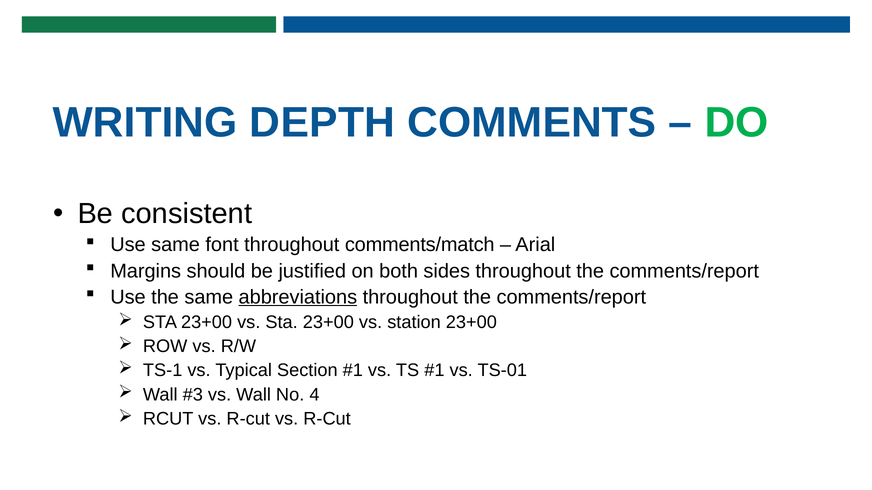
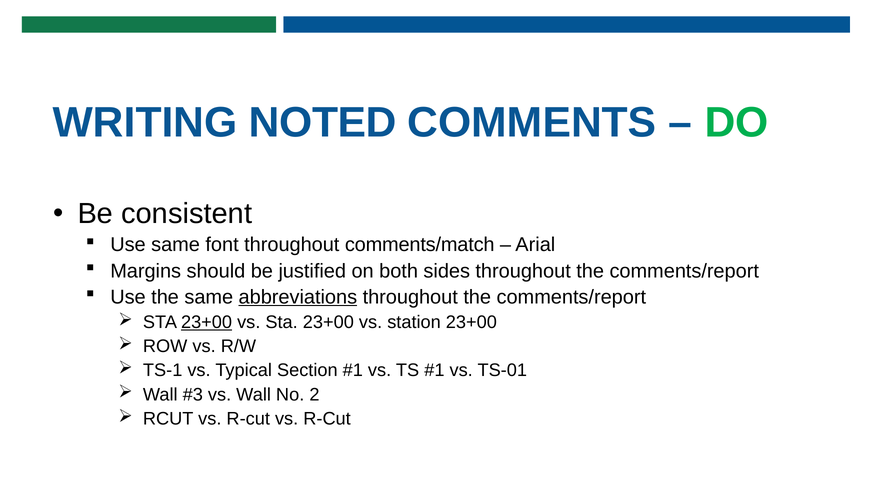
DEPTH: DEPTH -> NOTED (323, 123)
23+00 underline: none -> present (207, 323)
4: 4 -> 2 (314, 395)
